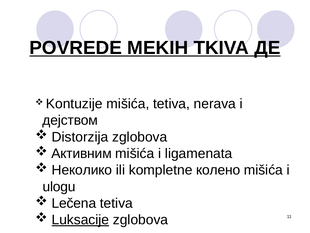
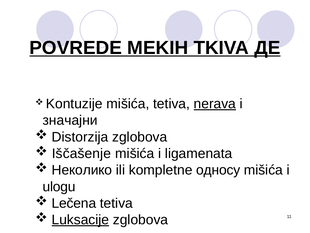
nerava underline: none -> present (215, 104)
дејством: дејством -> значајни (70, 120)
Активним: Активним -> Iščašenje (81, 153)
колено: колено -> односу (218, 170)
